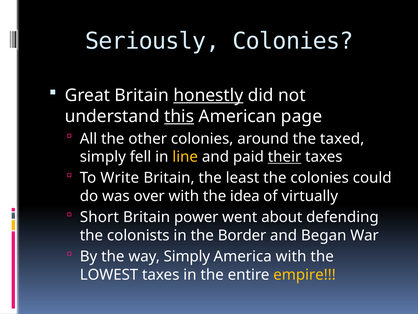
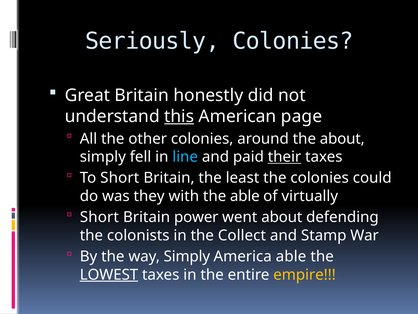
honestly underline: present -> none (208, 95)
the taxed: taxed -> about (342, 139)
line colour: yellow -> light blue (185, 157)
To Write: Write -> Short (120, 178)
over: over -> they (149, 196)
the idea: idea -> able (245, 196)
Border: Border -> Collect (242, 235)
Began: Began -> Stamp (324, 235)
America with: with -> able (291, 256)
LOWEST underline: none -> present (109, 274)
